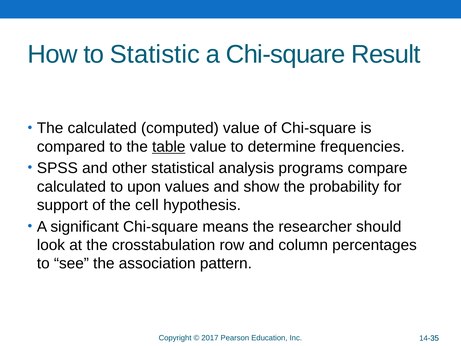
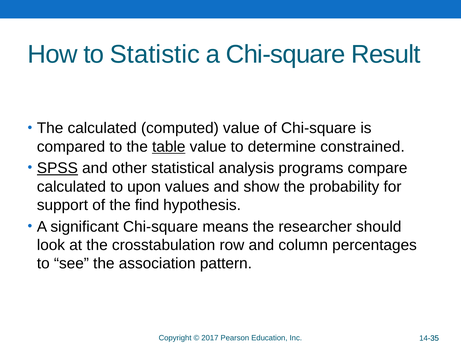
frequencies: frequencies -> constrained (363, 147)
SPSS underline: none -> present (57, 168)
cell: cell -> find (147, 205)
